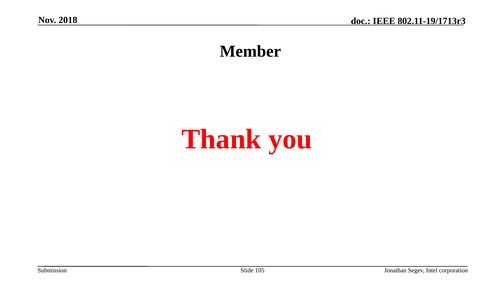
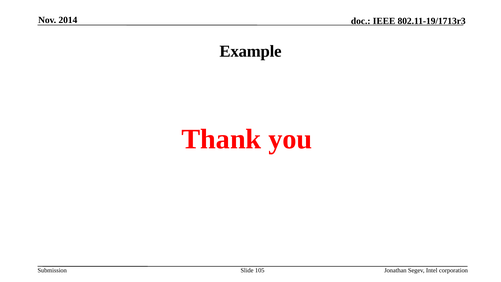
2018: 2018 -> 2014 (68, 20)
Member: Member -> Example (251, 51)
